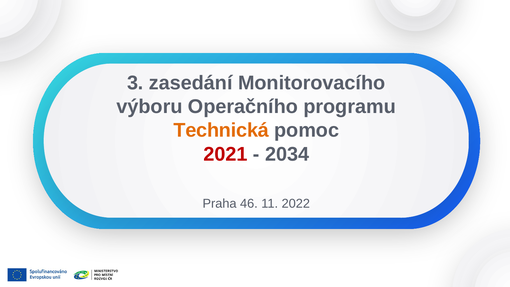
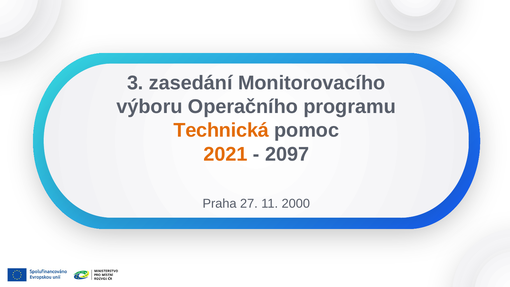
2021 colour: red -> orange (226, 154)
2034: 2034 -> 2097 (287, 154)
46: 46 -> 27 (249, 203)
2022: 2022 -> 2000 (296, 203)
